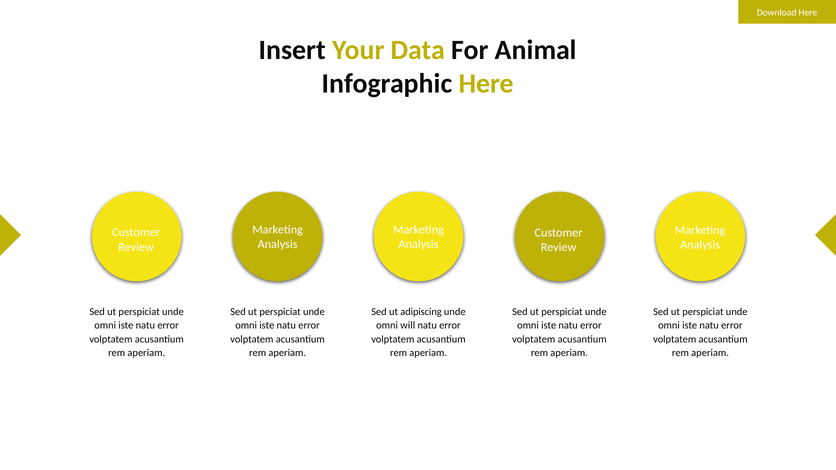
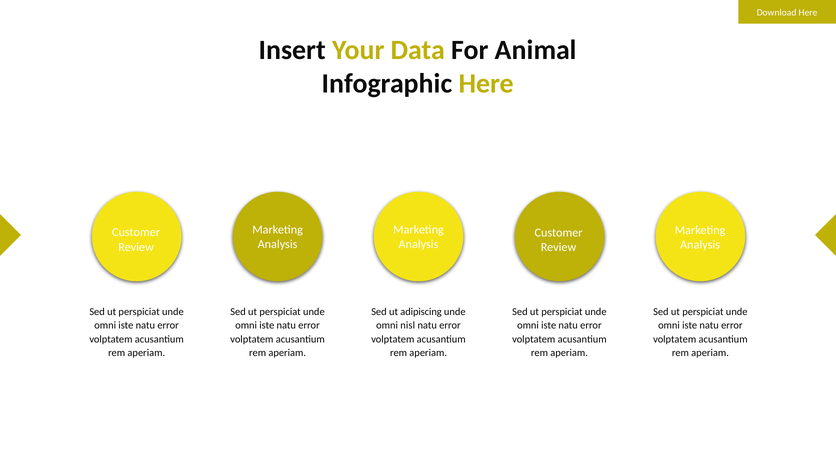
will: will -> nisl (408, 326)
